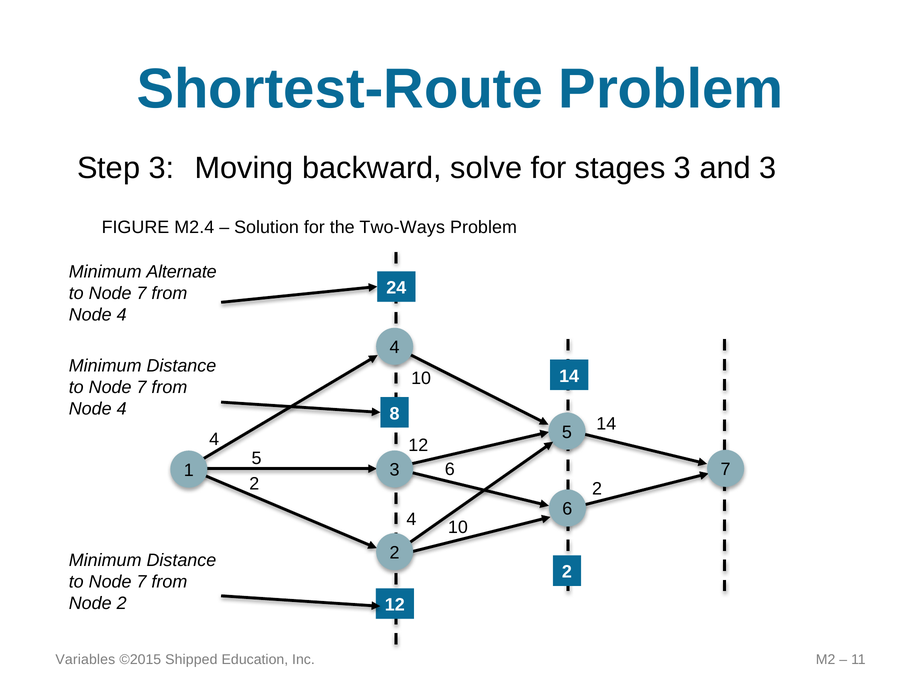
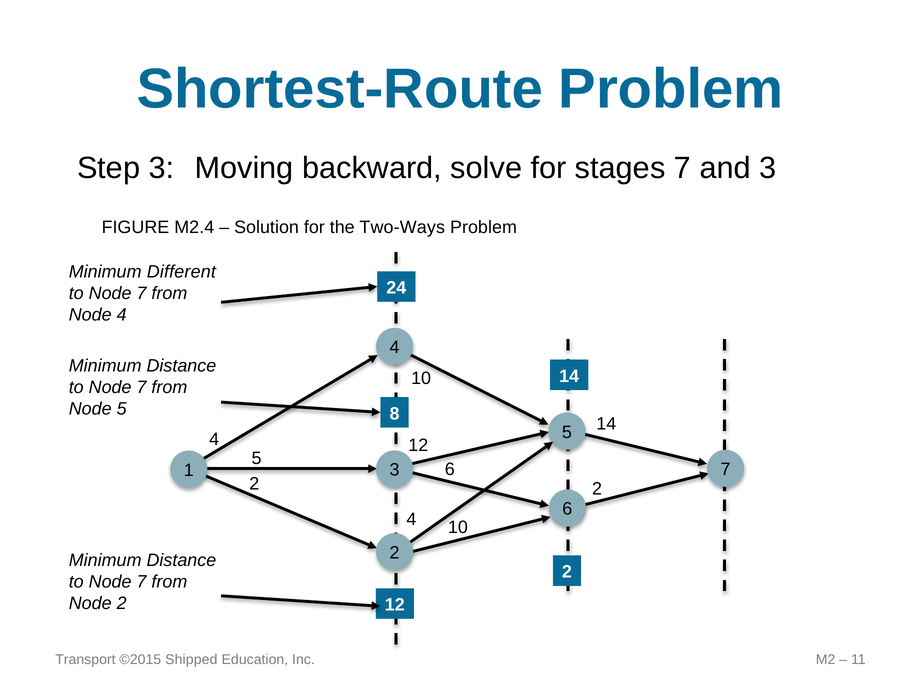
stages 3: 3 -> 7 (682, 168)
Alternate: Alternate -> Different (181, 272)
4: 4 -> 5 (122, 409)
Variables: Variables -> Transport (85, 660)
